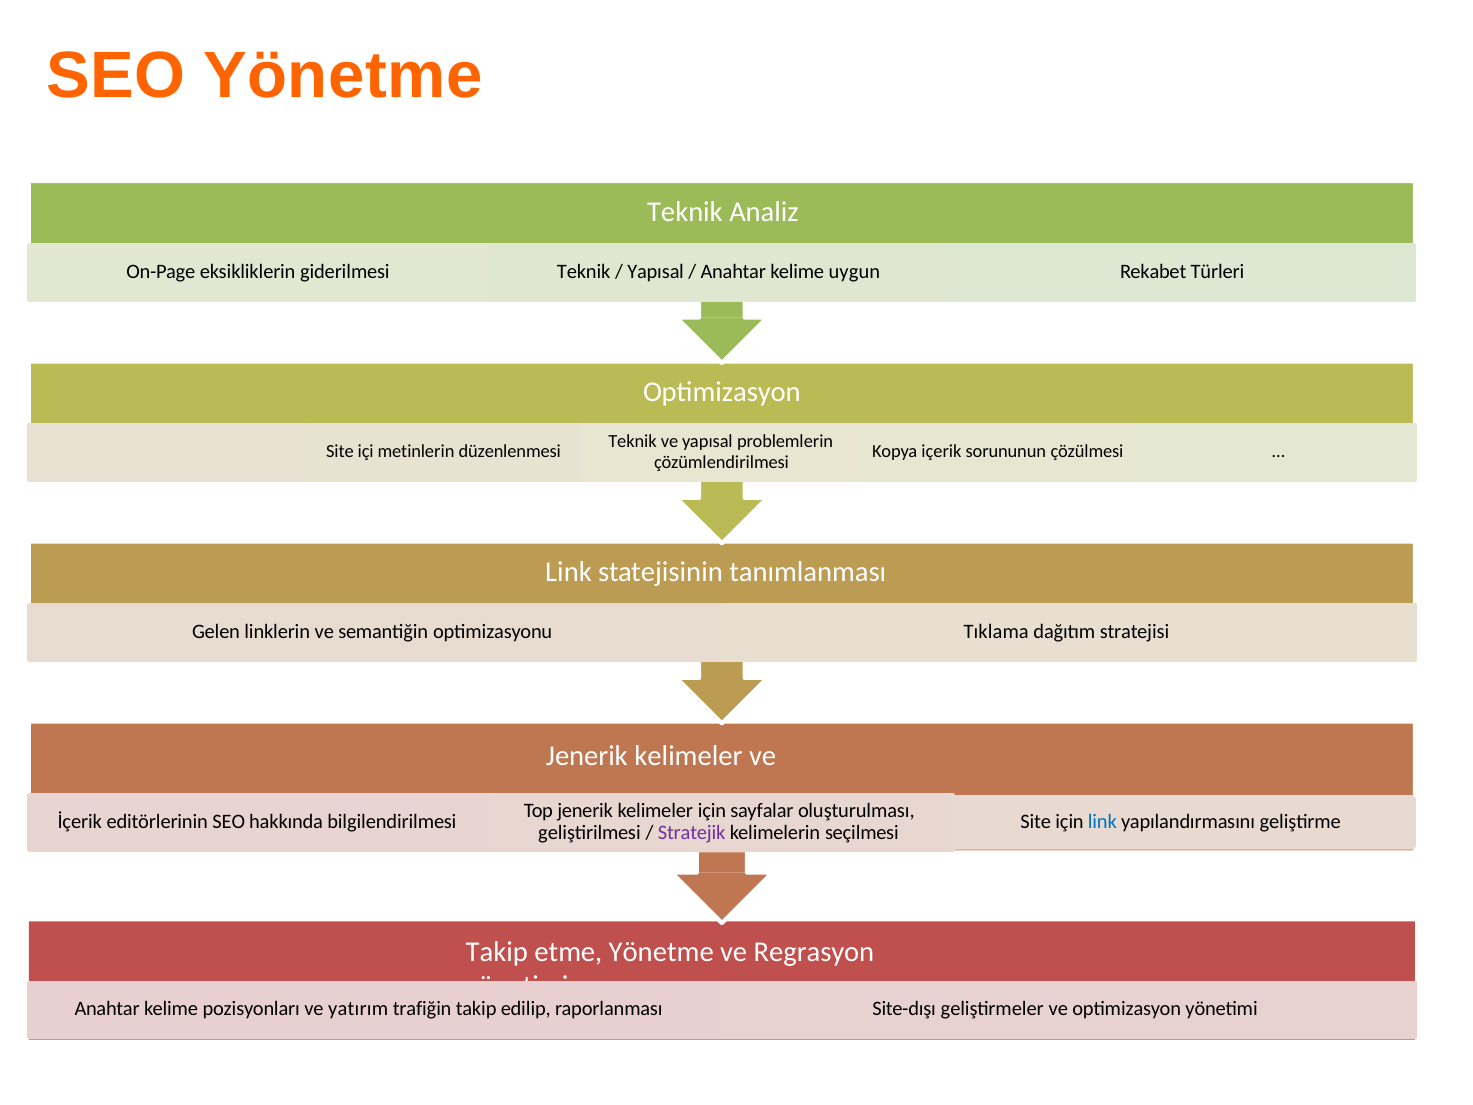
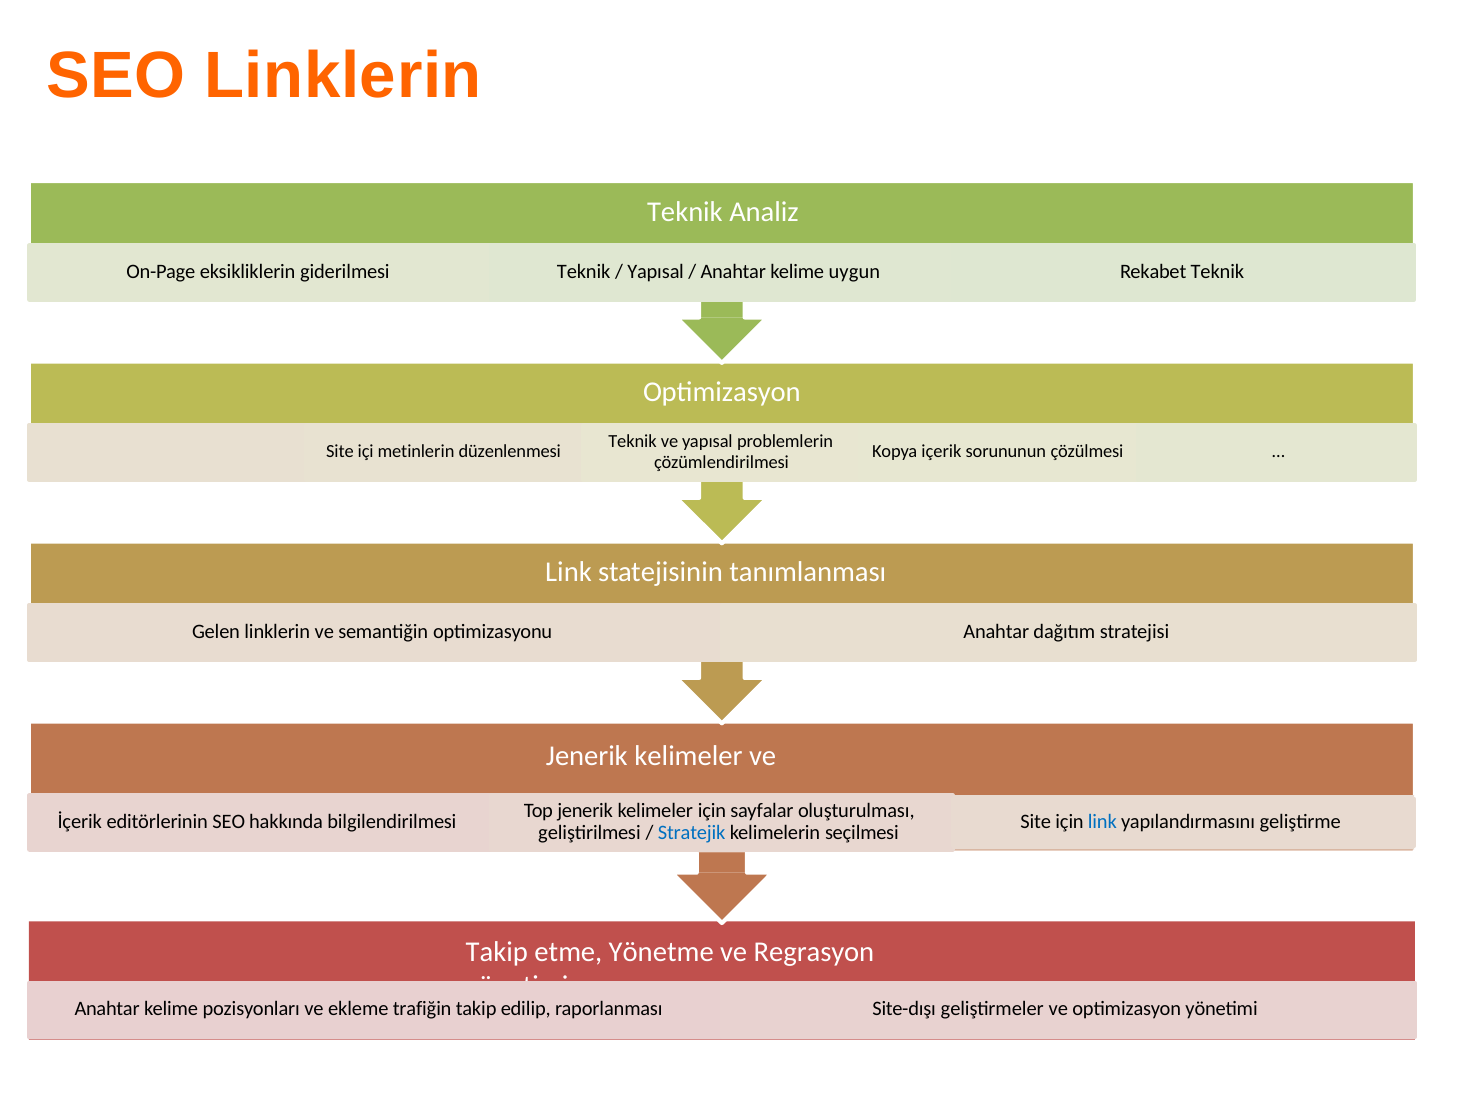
SEO Yönetme: Yönetme -> Linklerin (343, 76)
Rekabet Türleri: Türleri -> Teknik (1217, 271)
optimizasyonu Tıklama: Tıklama -> Anahtar (996, 632)
Stratejik colour: purple -> blue (692, 833)
yatırım: yatırım -> ekleme (358, 1009)
